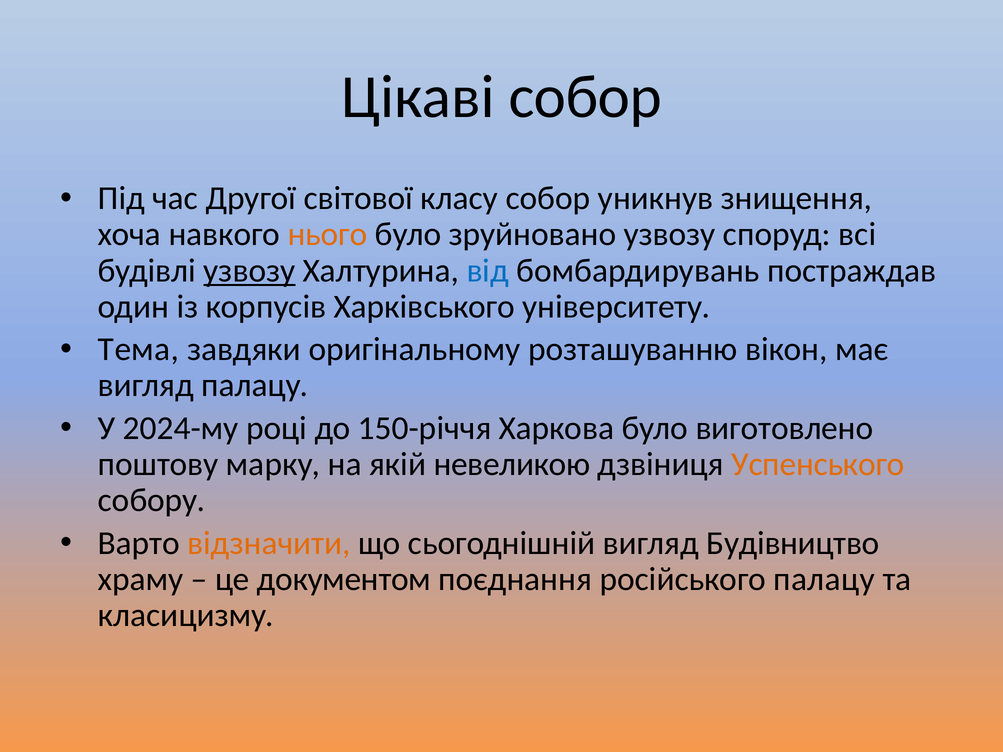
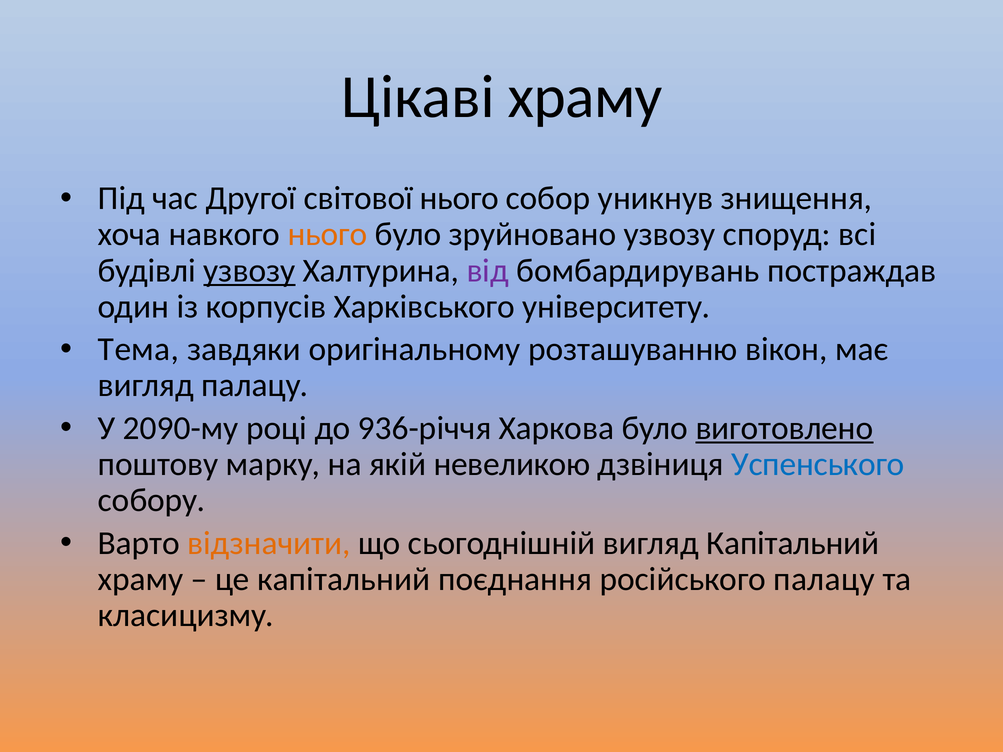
Цікаві собор: собор -> храму (585, 97)
світової класу: класу -> нього (459, 198)
від colour: blue -> purple (488, 271)
2024-му: 2024-му -> 2090-му (181, 428)
150-річчя: 150-річчя -> 936-річчя (425, 428)
виготовлено underline: none -> present (784, 428)
Успенського colour: orange -> blue (818, 464)
вигляд Будівництво: Будівництво -> Капітальний (793, 543)
це документом: документом -> капітальний (344, 579)
